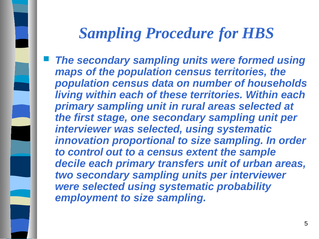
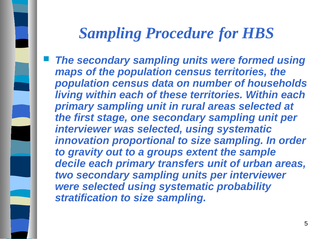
control: control -> gravity (85, 152)
a census: census -> groups (165, 152)
employment: employment -> stratification (86, 198)
